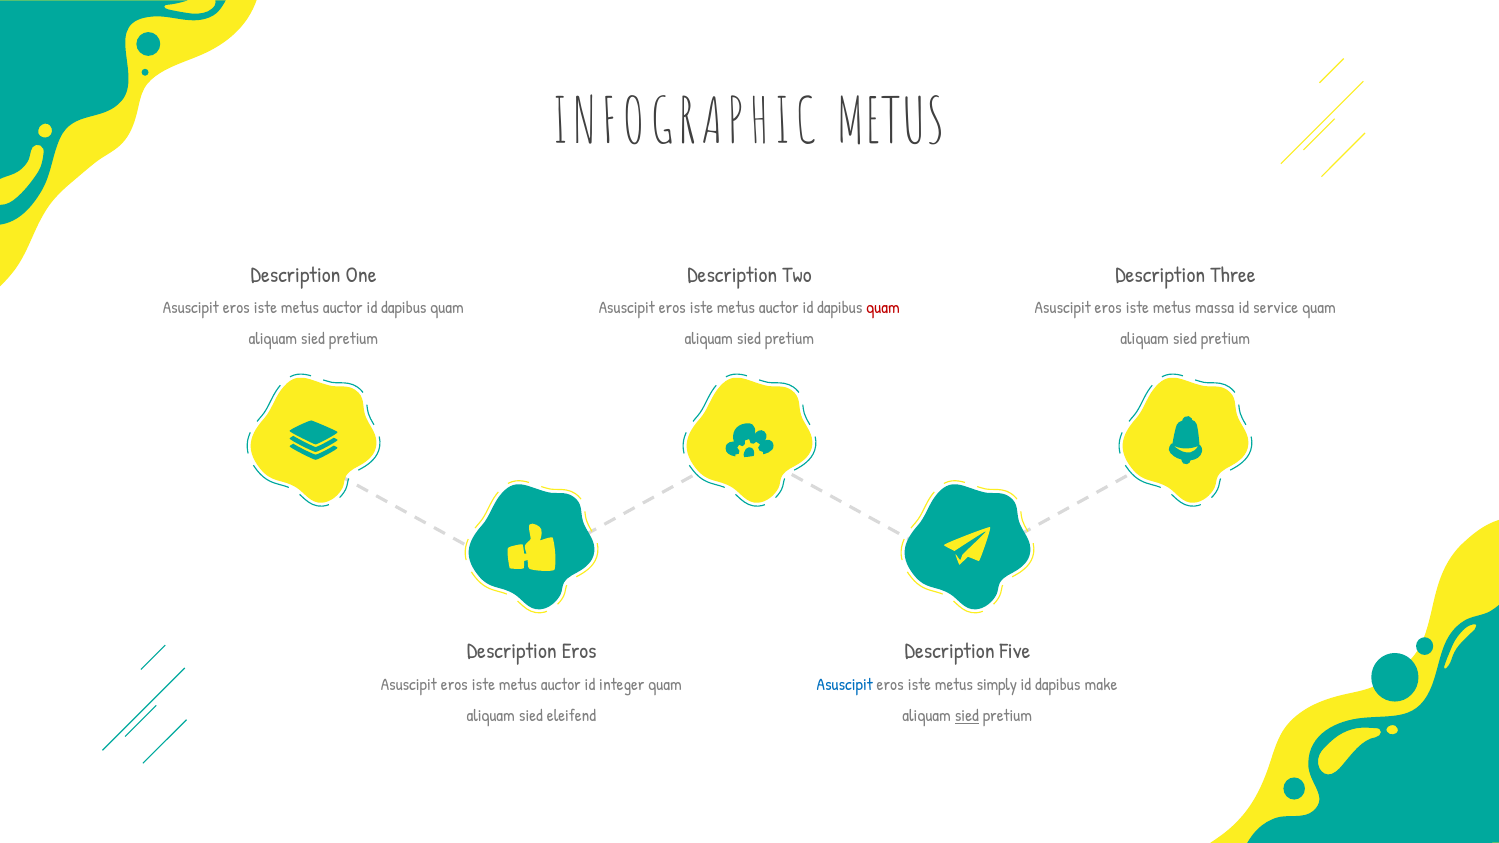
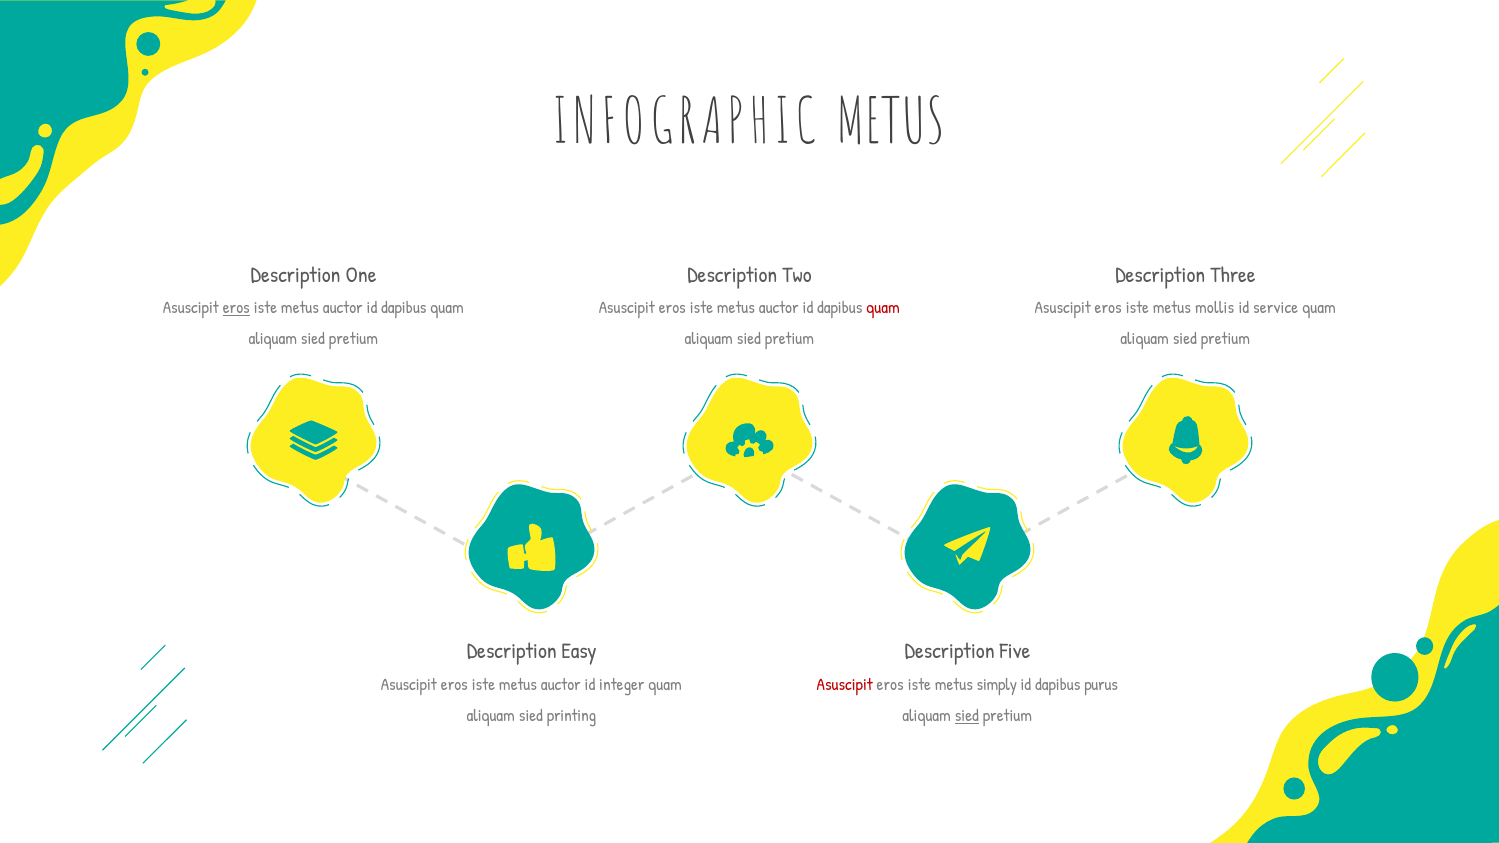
eros underline: none -> present (236, 308)
massa: massa -> mollis (1215, 308)
Description Eros: Eros -> Easy (579, 652)
Asuscipit colour: blue -> red (845, 685)
make: make -> purus (1101, 685)
eleifend: eleifend -> printing (572, 716)
